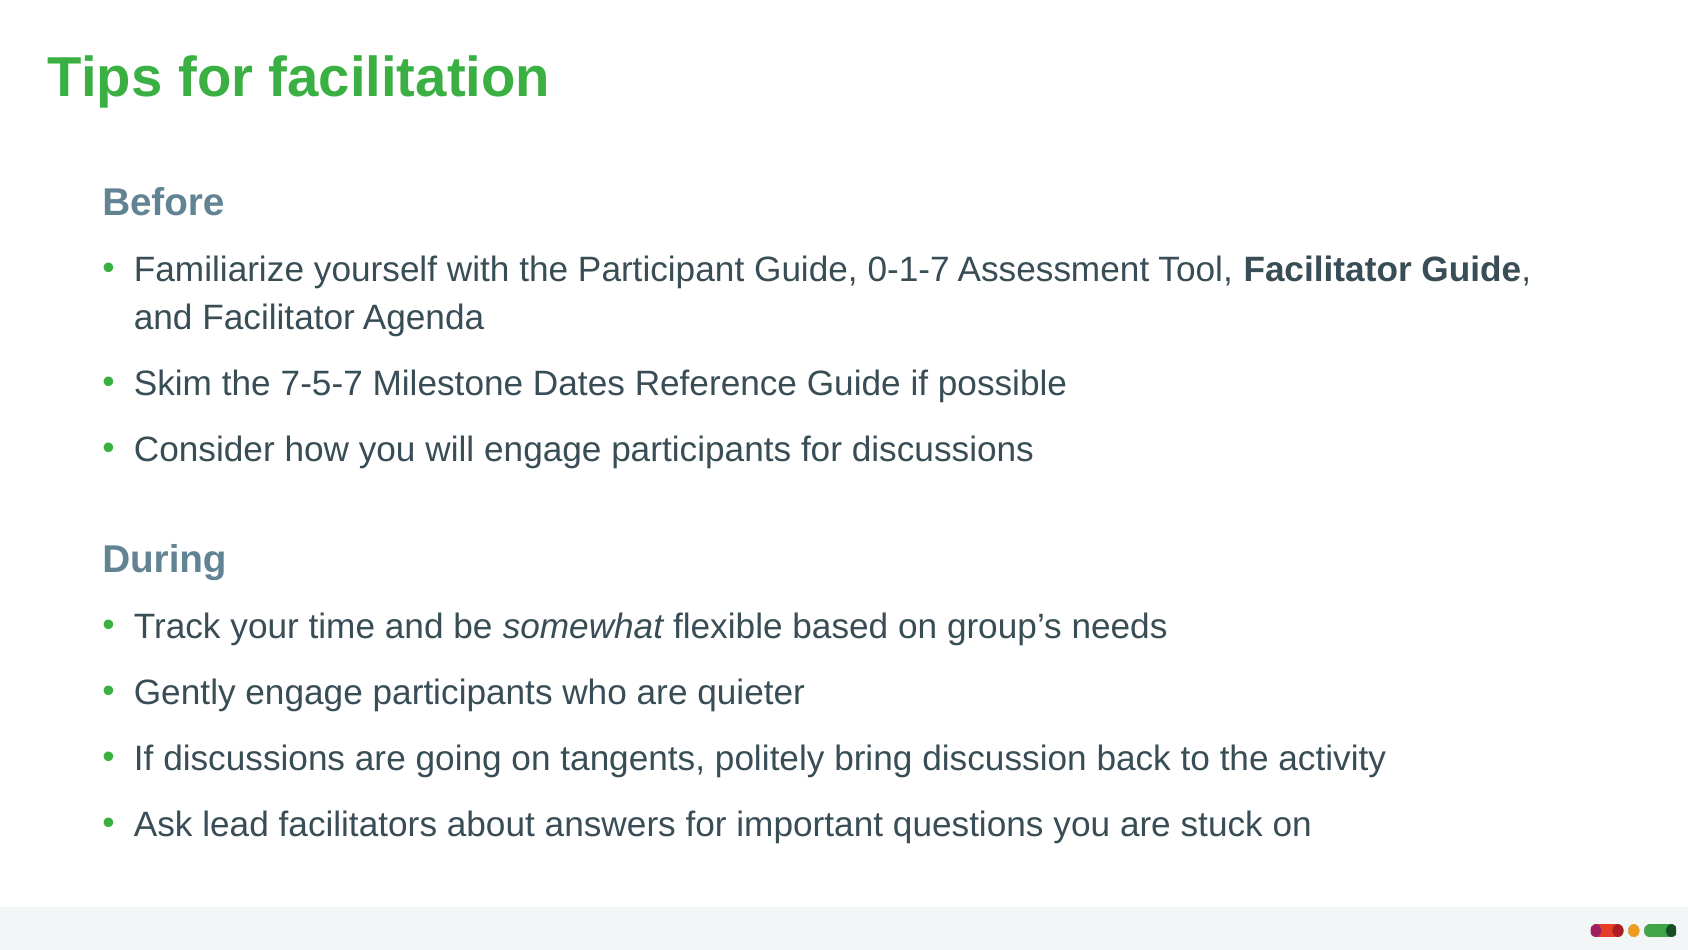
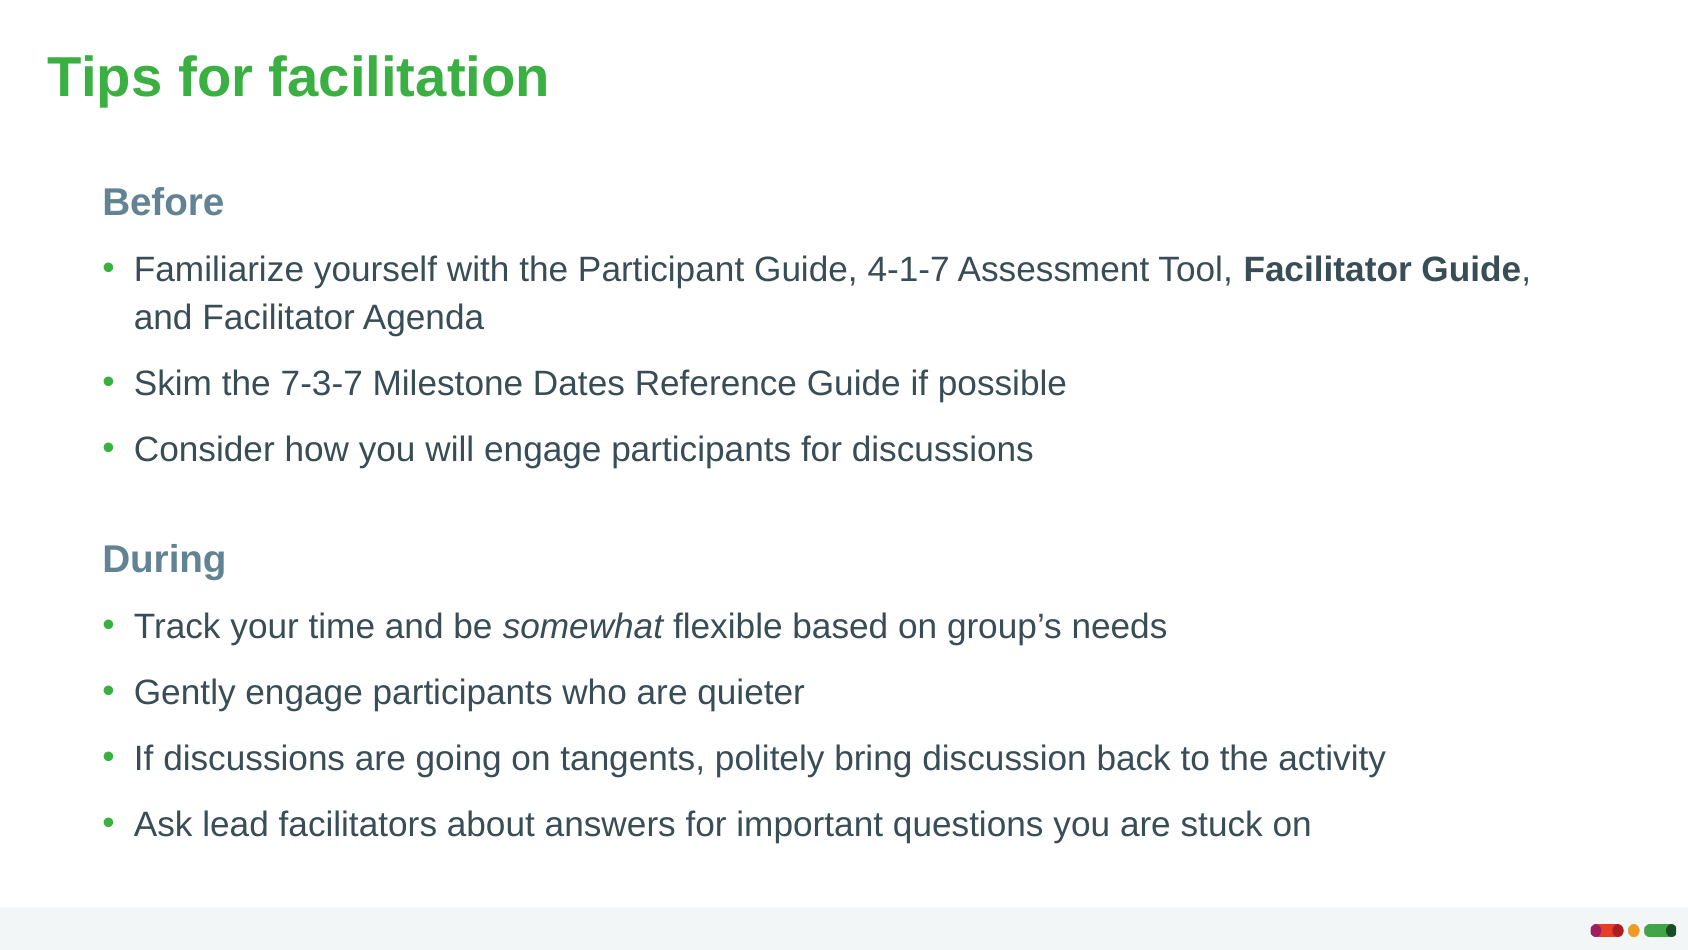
0-1-7: 0-1-7 -> 4-1-7 (909, 270)
7-5-7: 7-5-7 -> 7-3-7 (322, 384)
